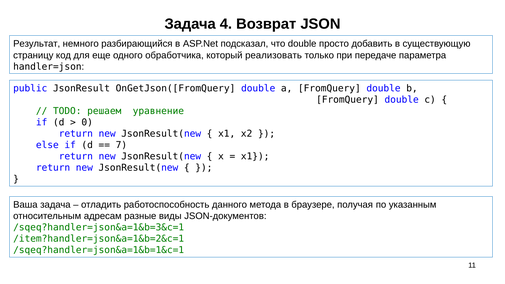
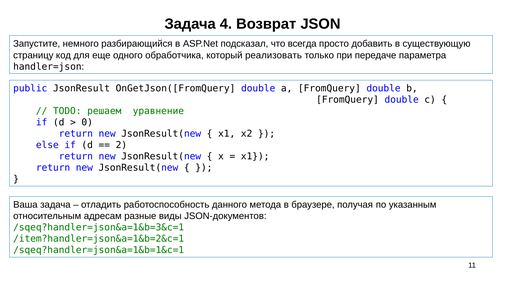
Результат: Результат -> Запустите (37, 44)
что double: double -> всегда (302, 44)
7: 7 -> 2 (121, 145)
